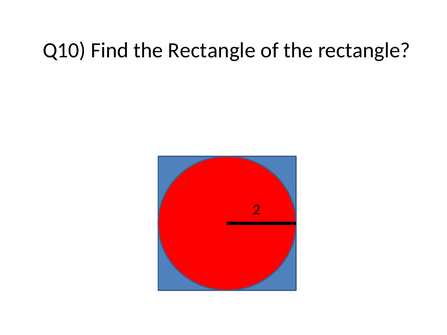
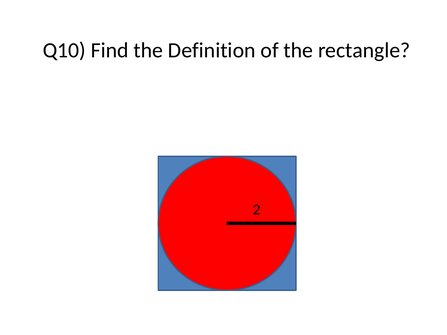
Find the Rectangle: Rectangle -> Definition (212, 50)
